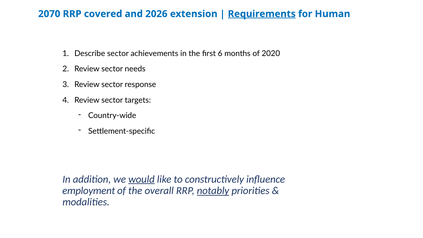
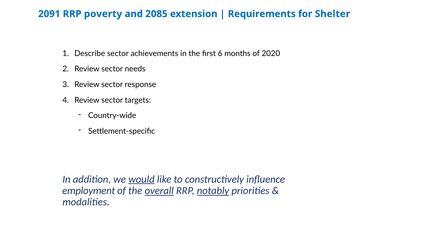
2070: 2070 -> 2091 (49, 14)
covered: covered -> poverty (103, 14)
2026: 2026 -> 2085 (156, 14)
Requirements underline: present -> none (262, 14)
Human: Human -> Shelter (332, 14)
overall underline: none -> present (159, 191)
